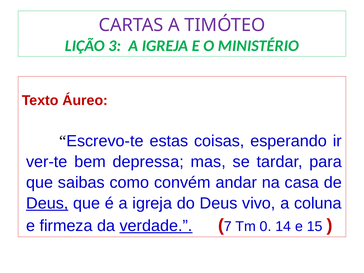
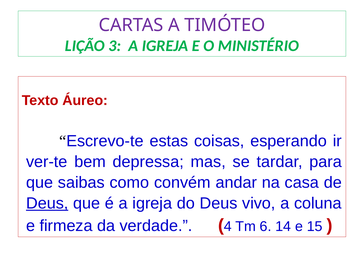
verdade underline: present -> none (156, 226)
7: 7 -> 4 (228, 226)
0: 0 -> 6 (266, 226)
